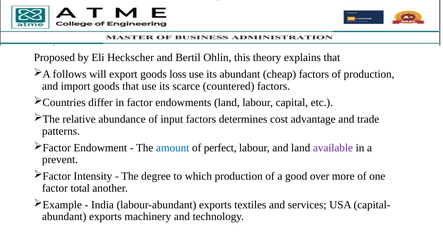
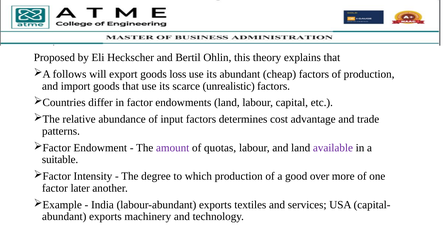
countered: countered -> unrealistic (229, 86)
amount colour: blue -> purple (173, 148)
perfect: perfect -> quotas (220, 148)
prevent: prevent -> suitable (60, 160)
total: total -> later (80, 188)
